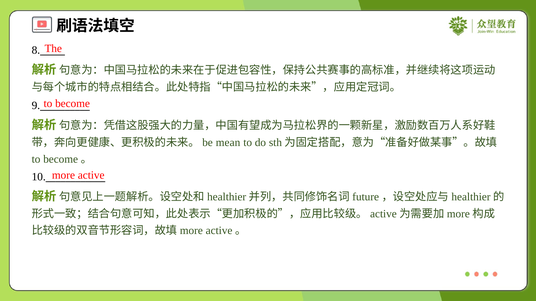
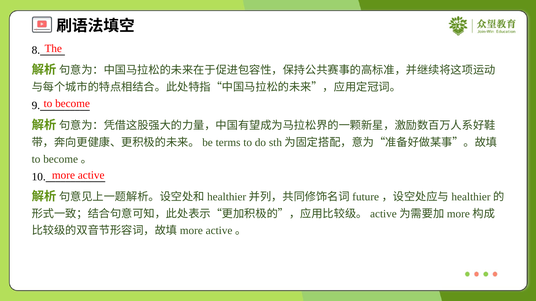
mean: mean -> terms (228, 143)
